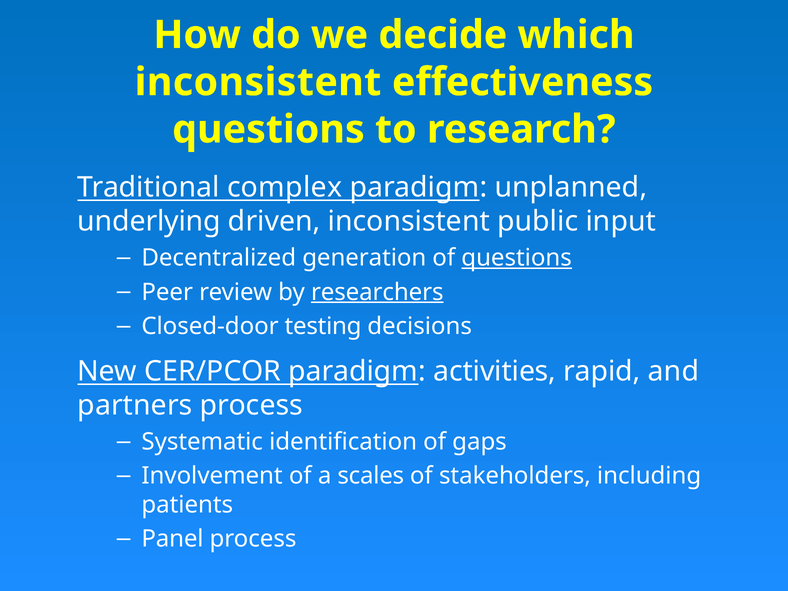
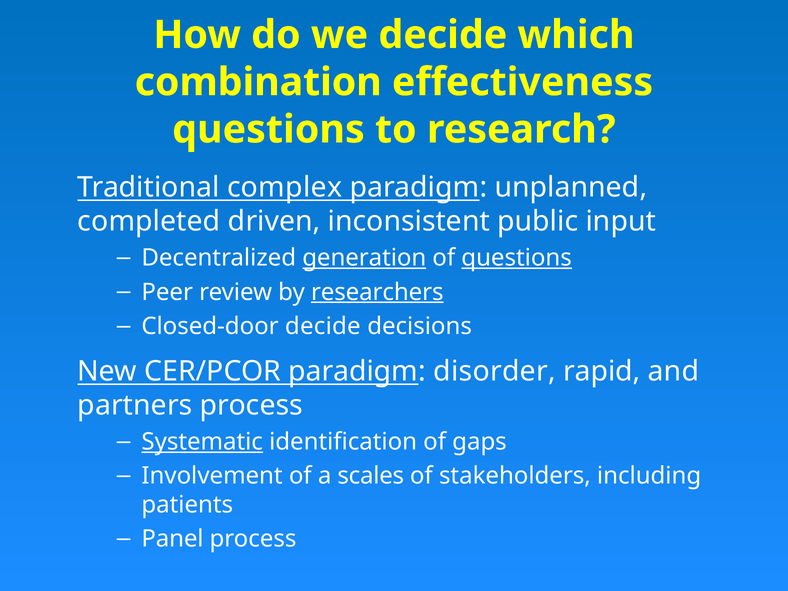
inconsistent: inconsistent -> combination (258, 82)
underlying: underlying -> completed (149, 222)
generation underline: none -> present (364, 258)
Closed-door testing: testing -> decide (323, 326)
activities: activities -> disorder (495, 371)
Systematic underline: none -> present (202, 442)
